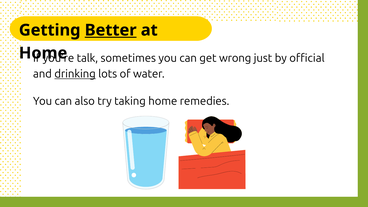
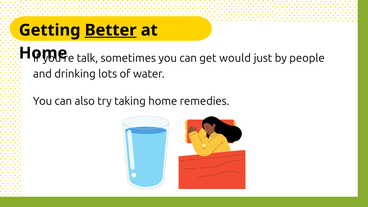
wrong: wrong -> would (235, 58)
official: official -> people (307, 58)
drinking underline: present -> none (75, 74)
